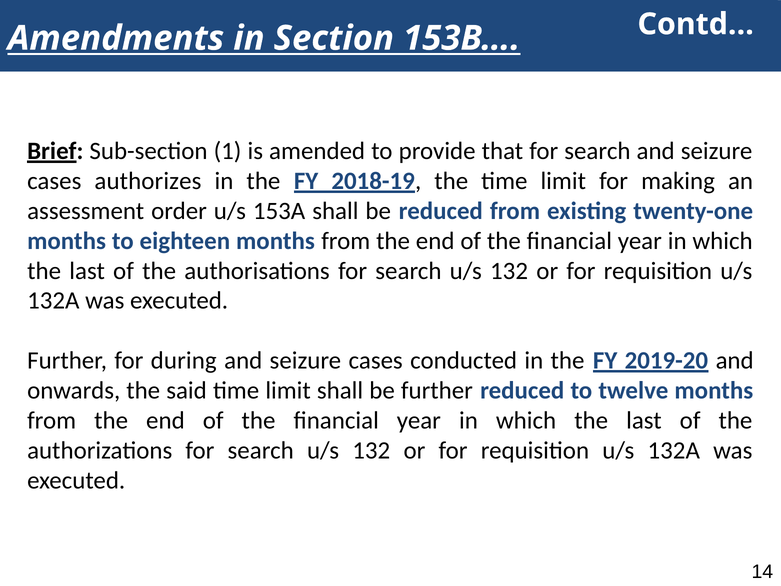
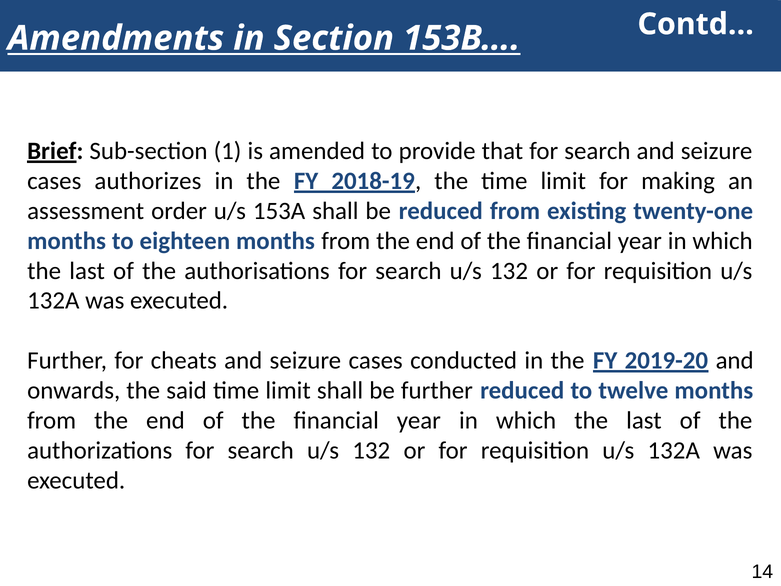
during: during -> cheats (184, 360)
